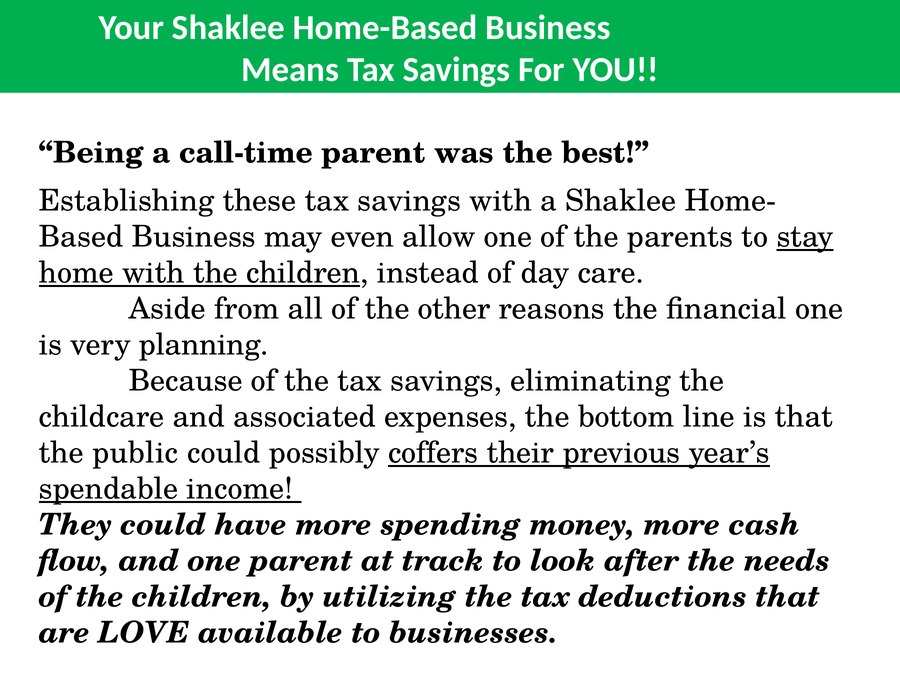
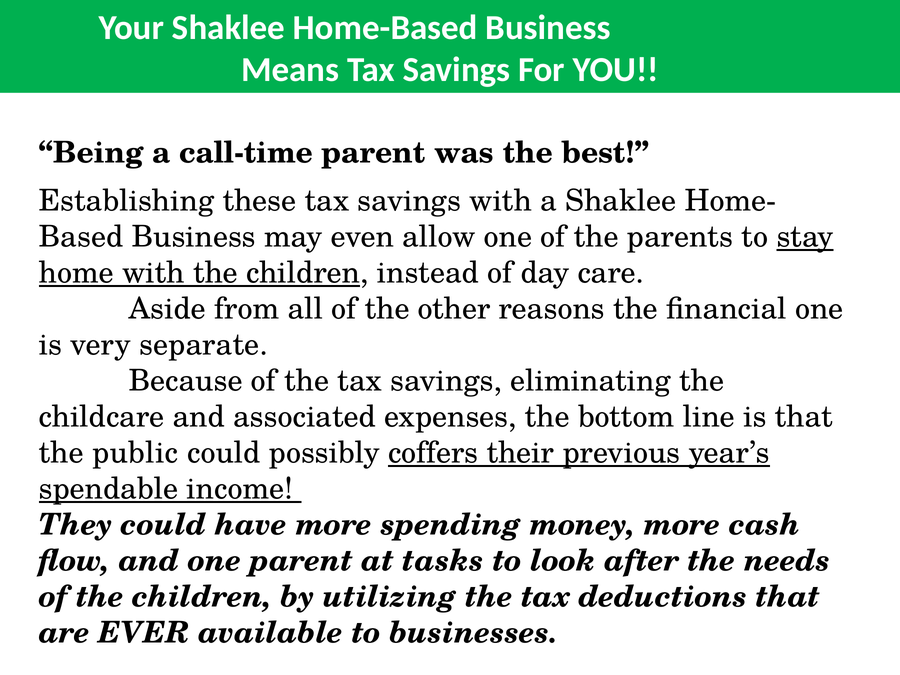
planning: planning -> separate (204, 345)
track: track -> tasks (443, 561)
LOVE: LOVE -> EVER (144, 633)
